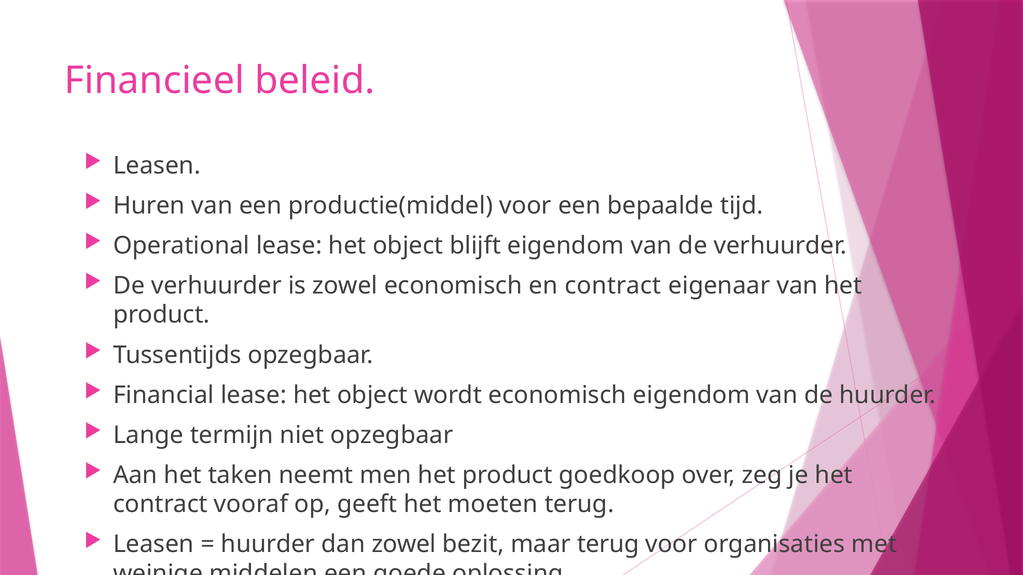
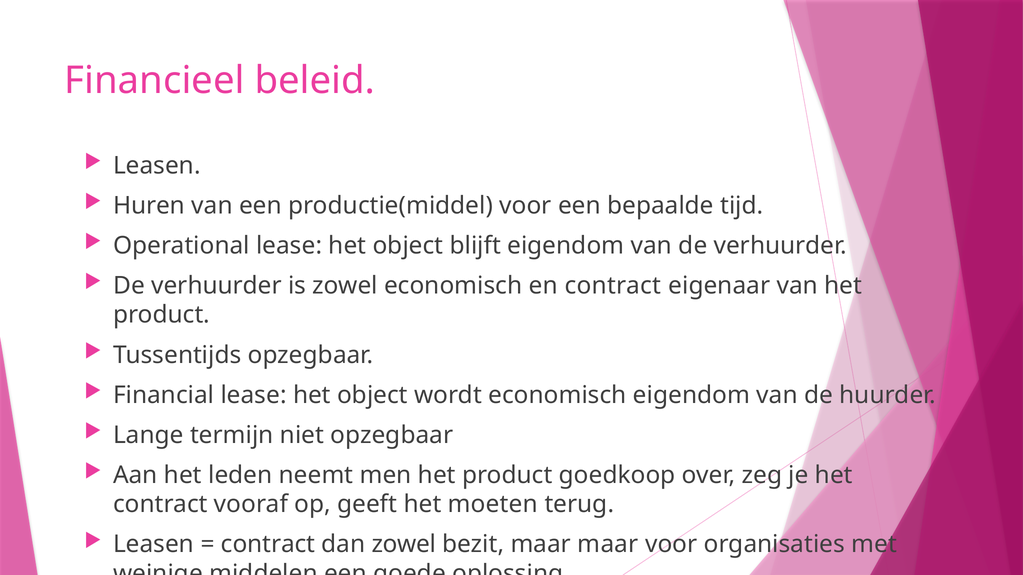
taken: taken -> leden (240, 475)
huurder: huurder -> contract (268, 545)
maar terug: terug -> maar (608, 545)
